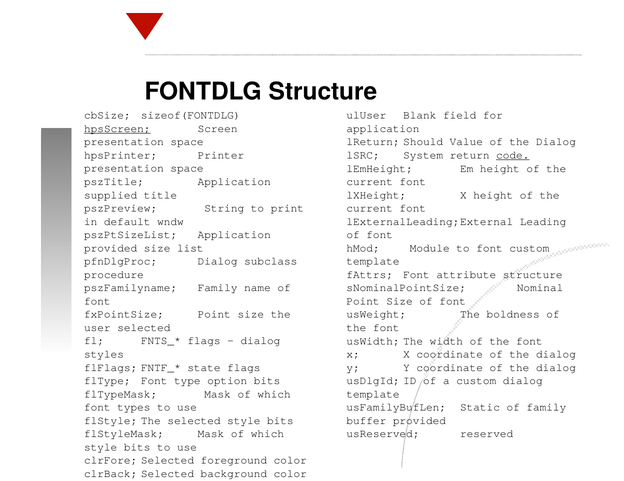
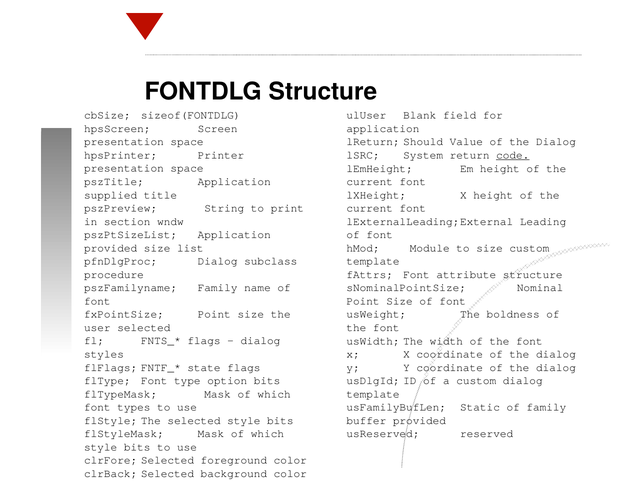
hpsScreen underline: present -> none (117, 129)
default: default -> section (127, 221)
to font: font -> size (490, 248)
